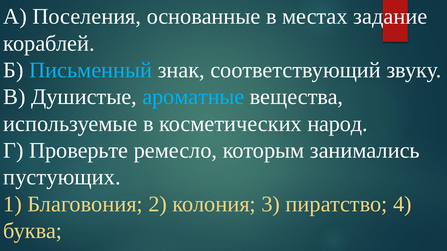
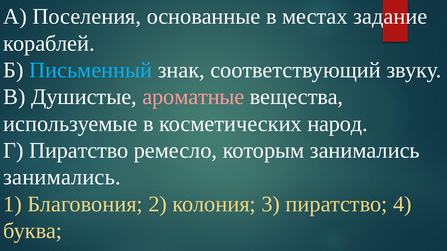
ароматные colour: light blue -> pink (193, 97)
Г Проверьте: Проверьте -> Пиратство (79, 151)
пустующих: пустующих -> занимались (62, 178)
